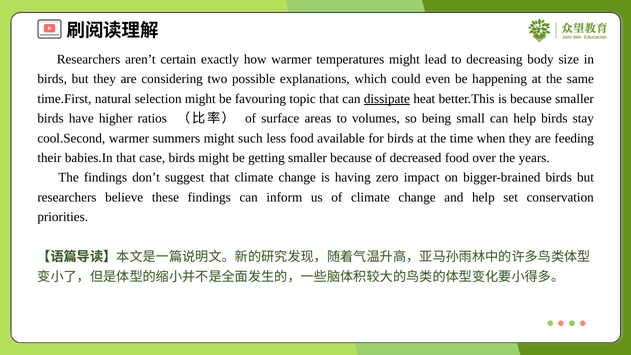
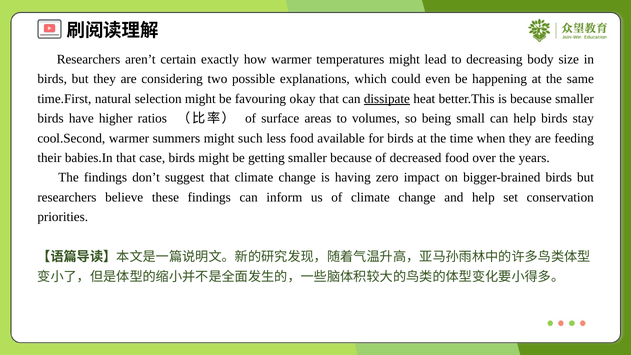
topic: topic -> okay (303, 99)
